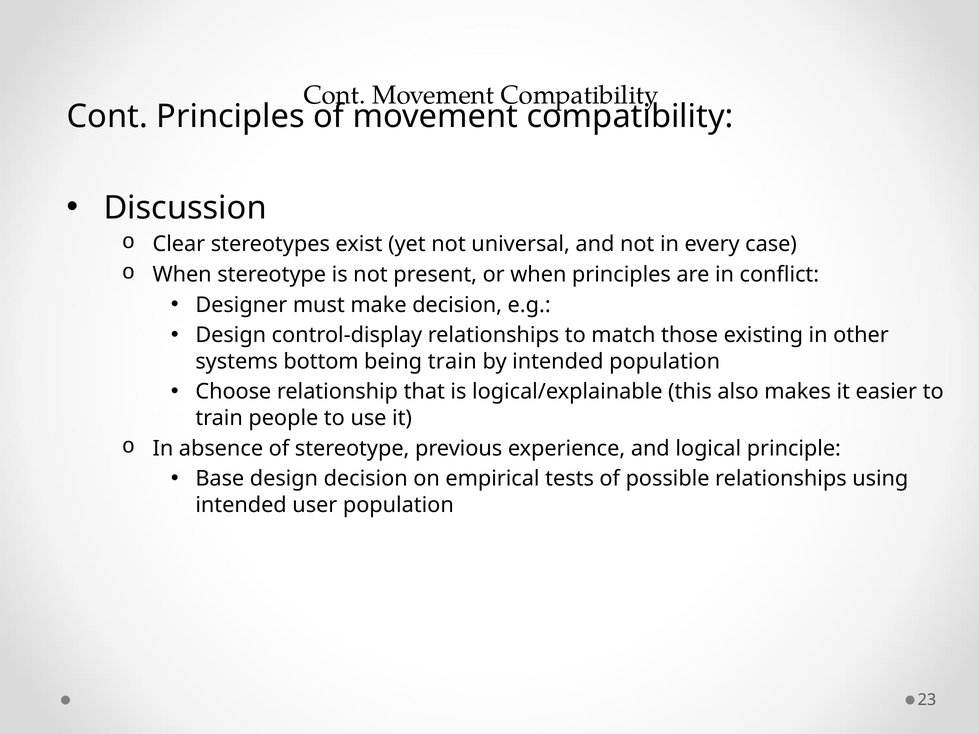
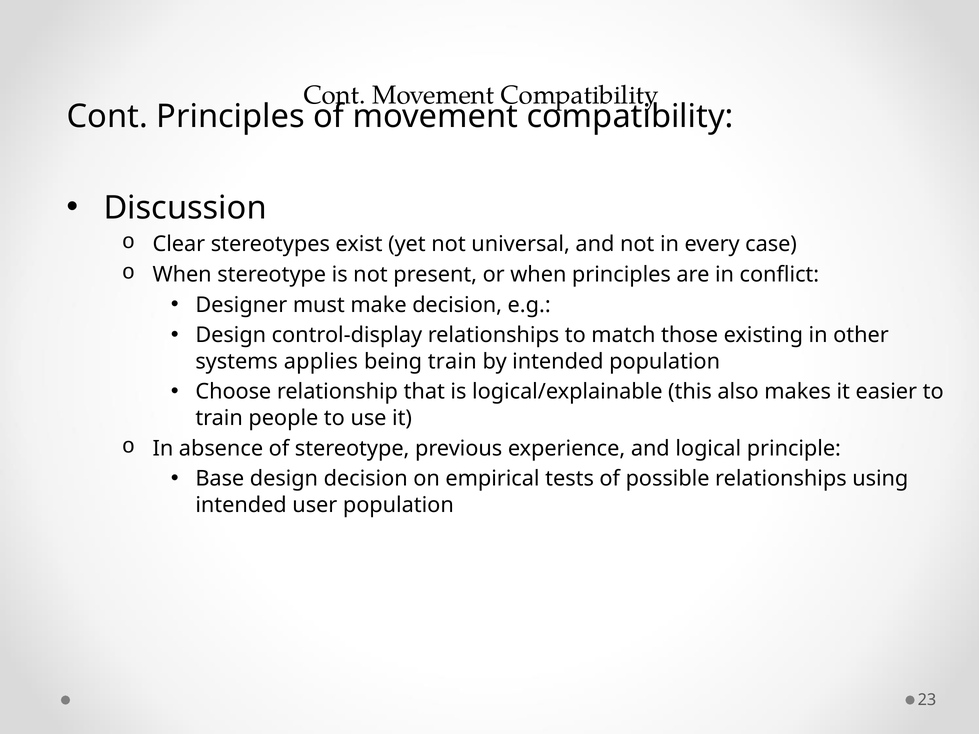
bottom: bottom -> applies (321, 361)
